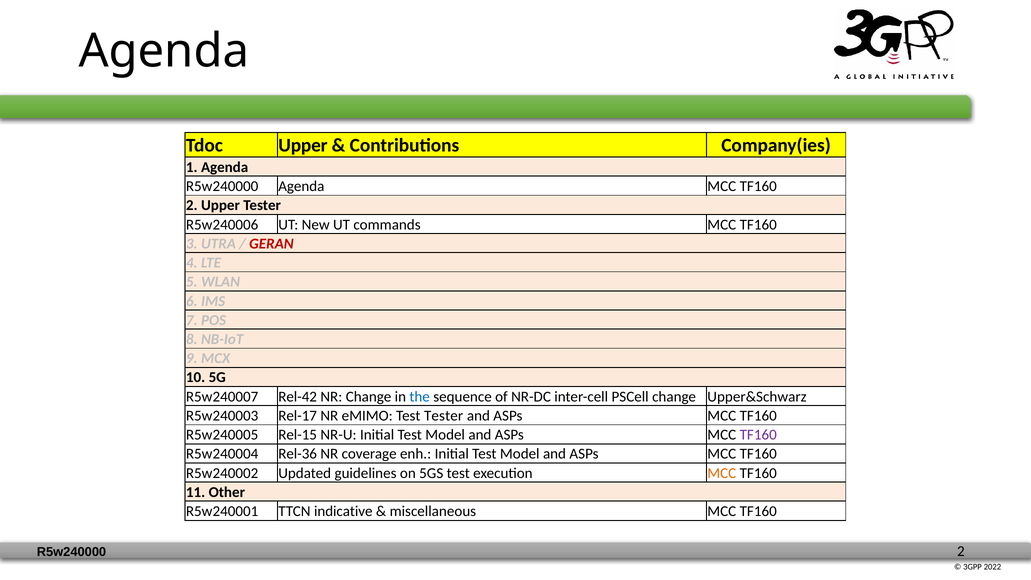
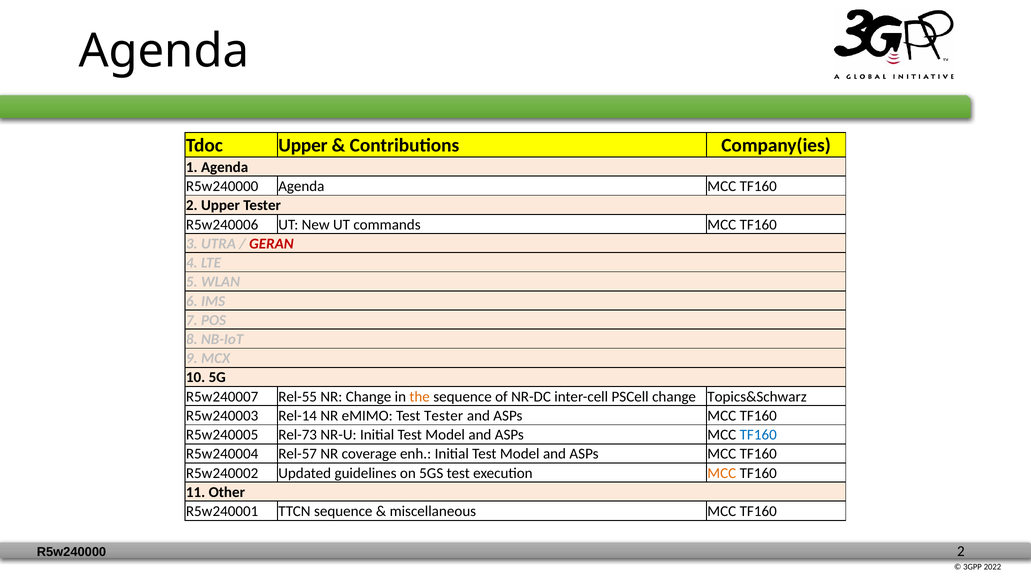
Rel-42: Rel-42 -> Rel-55 (298, 397)
the colour: blue -> orange (420, 397)
Upper&Schwarz: Upper&Schwarz -> Topics&Schwarz (757, 397)
Rel-17: Rel-17 -> Rel-14 (298, 416)
Rel-15: Rel-15 -> Rel-73 (298, 435)
TF160 colour: purple -> blue (758, 435)
Rel-36: Rel-36 -> Rel-57 (298, 454)
TTCN indicative: indicative -> sequence (343, 511)
